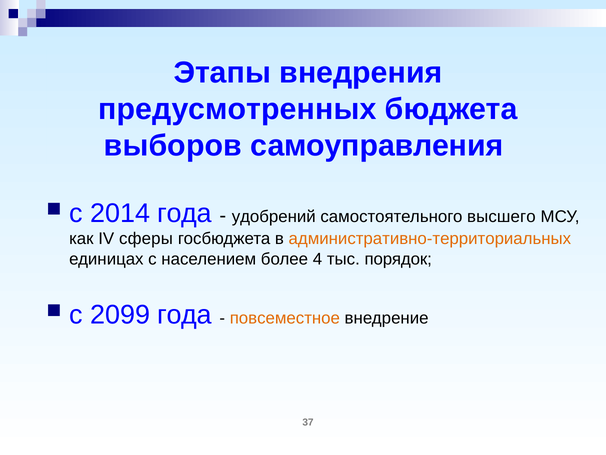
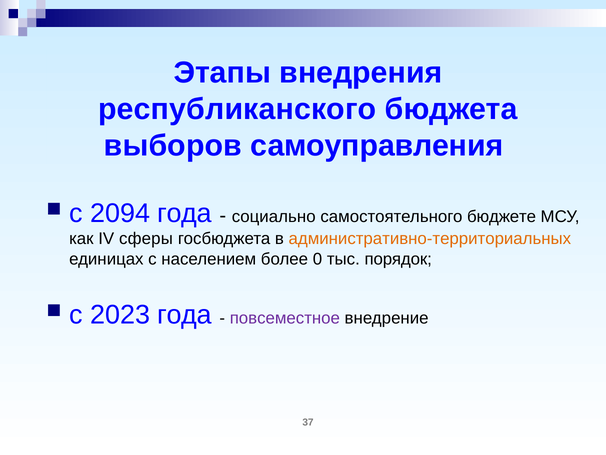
предусмотренных: предусмотренных -> республиканского (237, 109)
2014: 2014 -> 2094 (120, 213)
удобрений: удобрений -> социально (274, 216)
высшего: высшего -> бюджете (502, 216)
4: 4 -> 0 (318, 259)
2099: 2099 -> 2023 (120, 315)
повсеместное colour: orange -> purple (285, 318)
